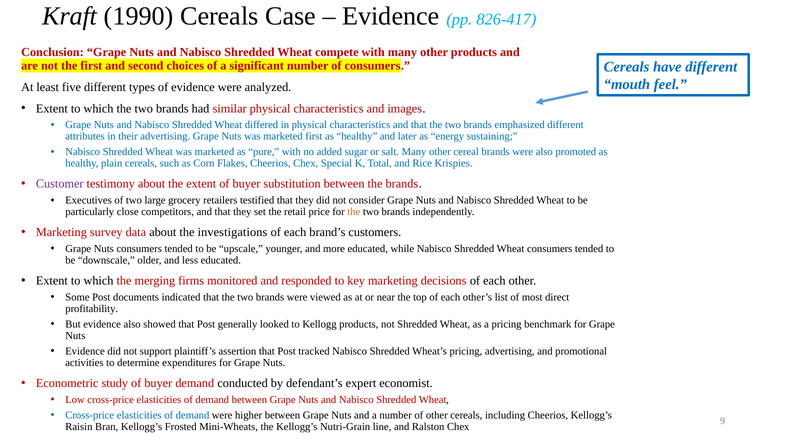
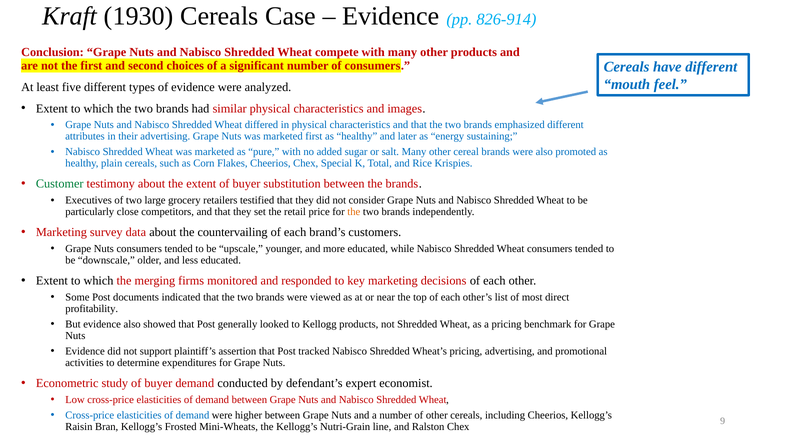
1990: 1990 -> 1930 (139, 16)
826-417: 826-417 -> 826-914 (506, 20)
Customer colour: purple -> green (60, 184)
investigations: investigations -> countervailing (233, 233)
